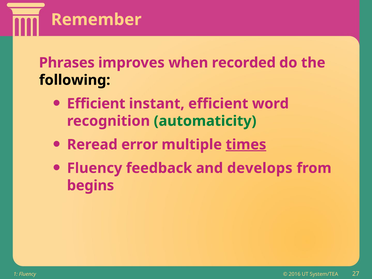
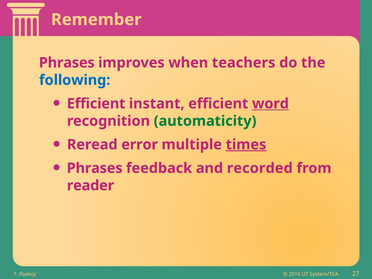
recorded: recorded -> teachers (244, 63)
following colour: black -> blue (75, 80)
word underline: none -> present (270, 104)
Fluency: Fluency -> Phrases (95, 168)
develops: develops -> recorded (260, 168)
begins: begins -> reader (90, 186)
